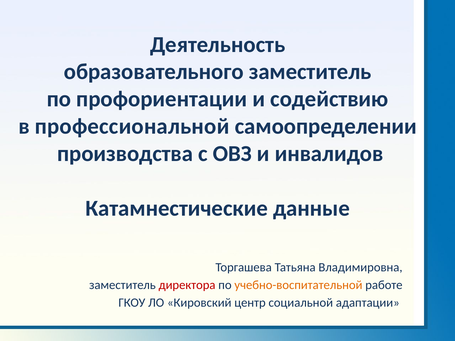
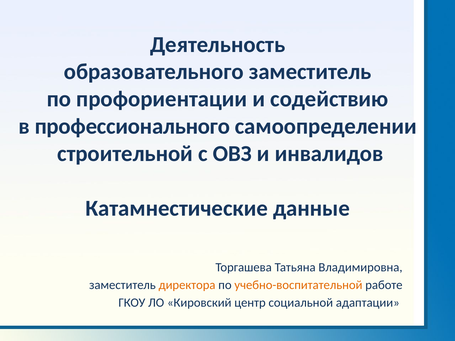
профессиональной: профессиональной -> профессионального (132, 126)
производства: производства -> строительной (125, 154)
директора colour: red -> orange (187, 285)
